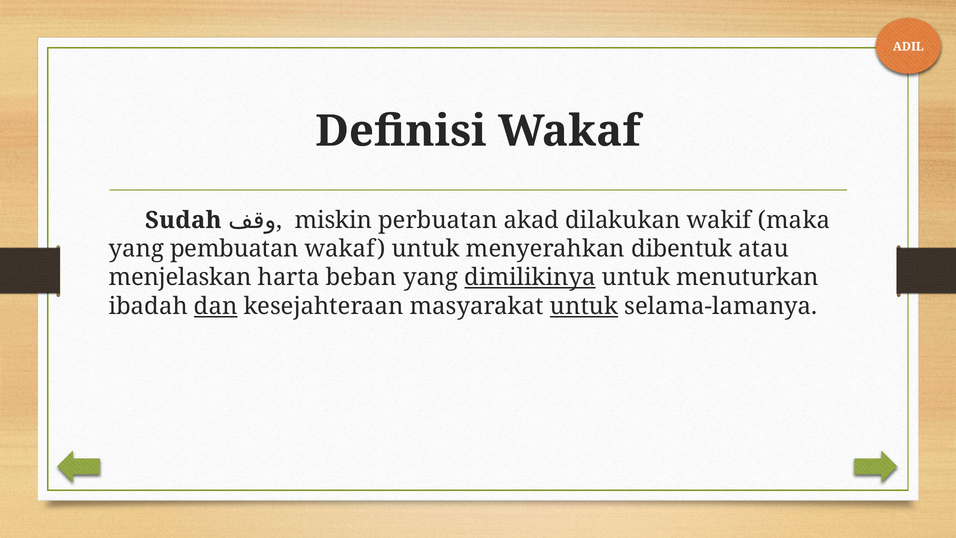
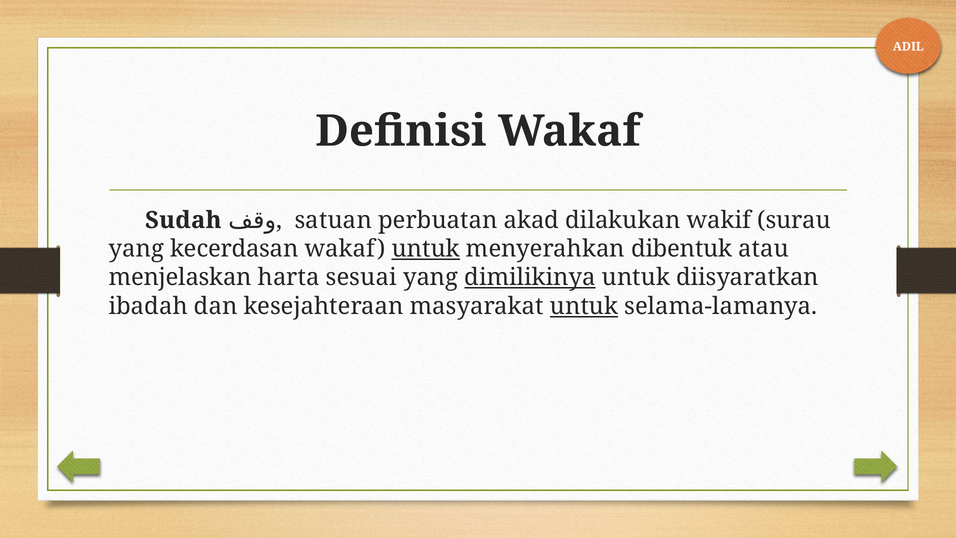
miskin: miskin -> satuan (333, 220)
maka: maka -> surau (794, 220)
pembuatan: pembuatan -> kecerdasan (234, 249)
untuk underline: none -> present (426, 249)
beban: beban -> sesuai (361, 277)
menuturkan: menuturkan -> diisyaratkan (748, 277)
dan underline: present -> none (216, 306)
